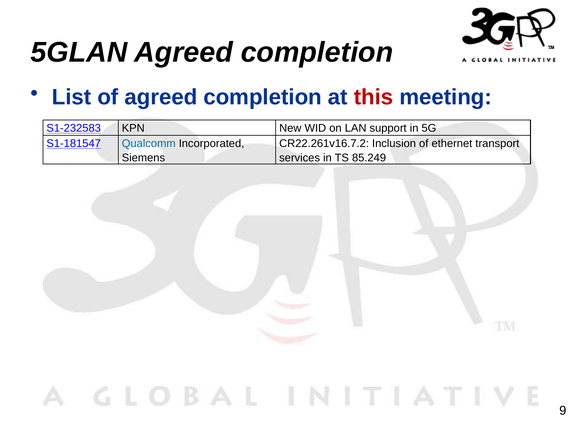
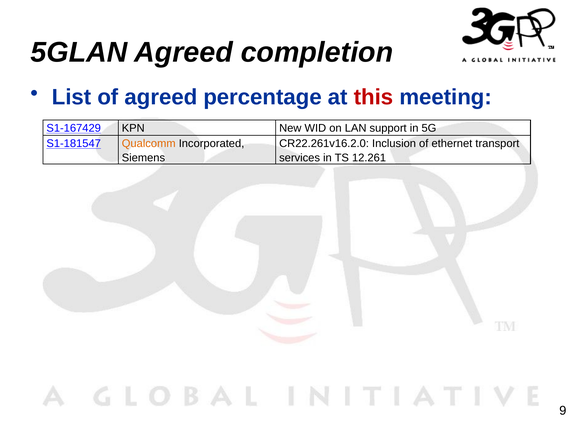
of agreed completion: completion -> percentage (263, 97)
S1-232583: S1-232583 -> S1-167429 (74, 128)
Qualcomm colour: blue -> orange (149, 144)
CR22.261v16.7.2: CR22.261v16.7.2 -> CR22.261v16.2.0 (324, 144)
85.249: 85.249 -> 12.261 (369, 158)
